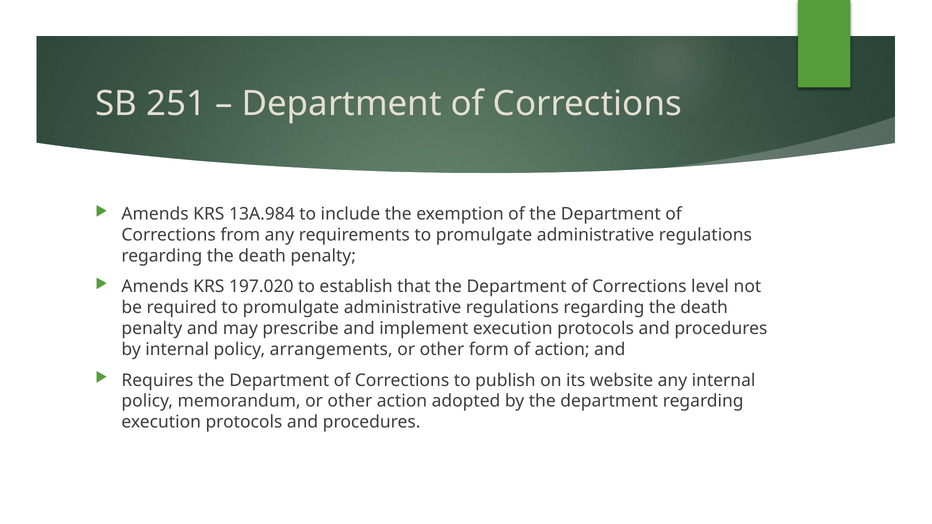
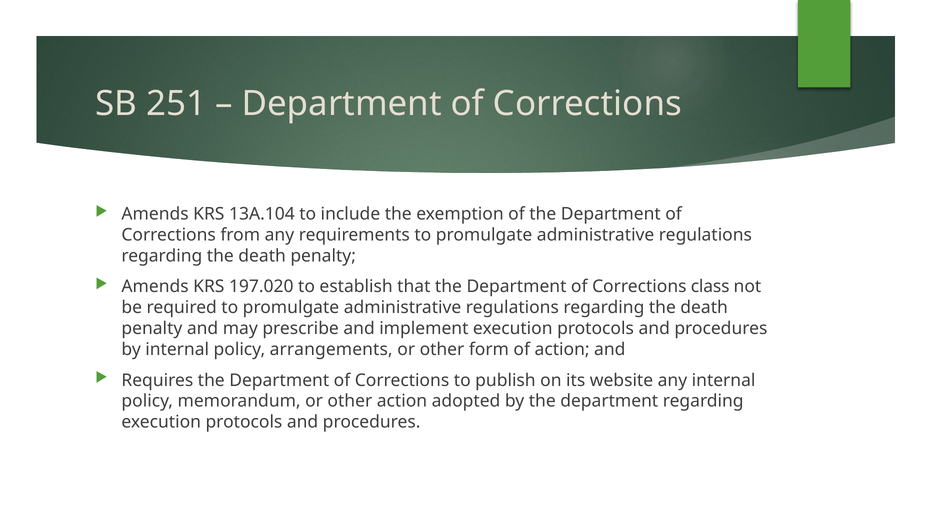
13A.984: 13A.984 -> 13A.104 (262, 214)
level: level -> class (710, 287)
